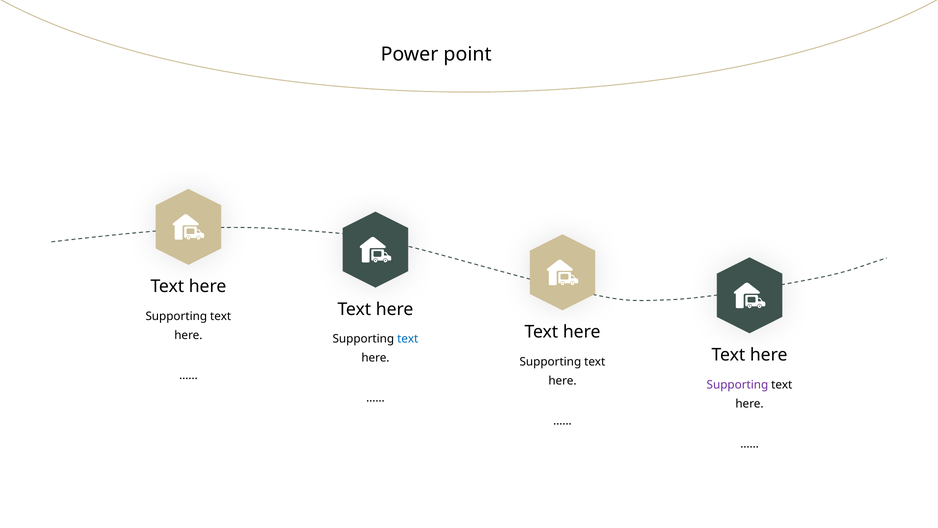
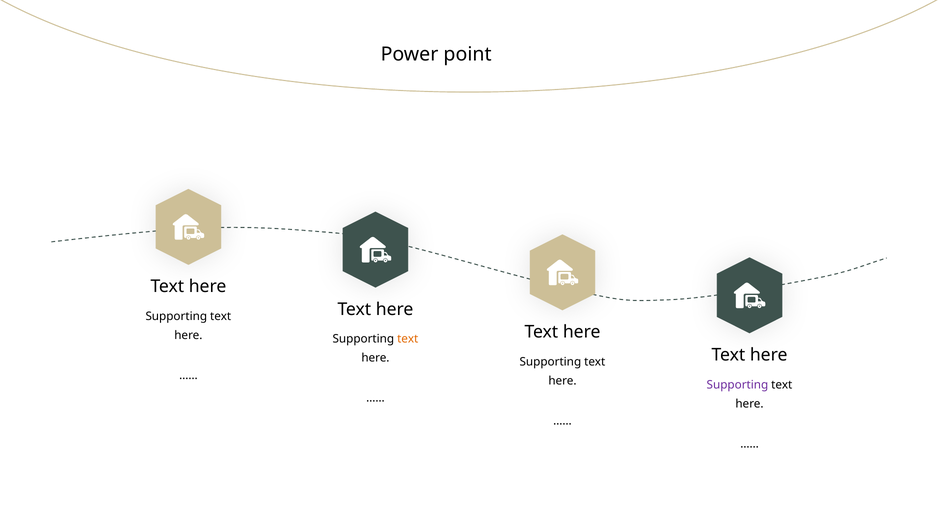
text colour: blue -> orange (408, 339)
